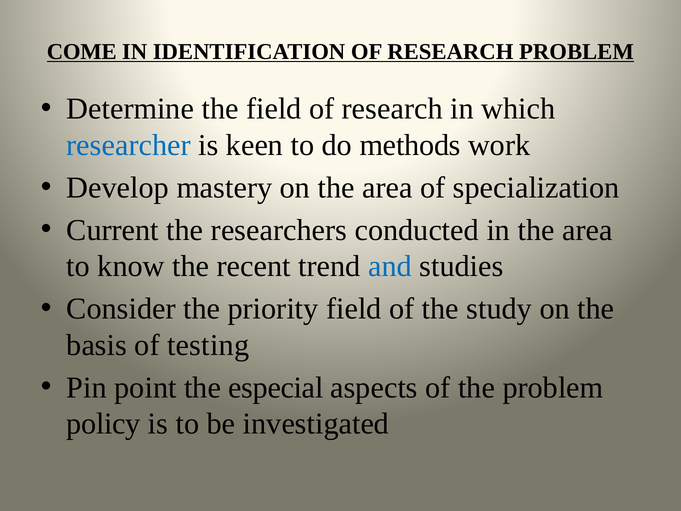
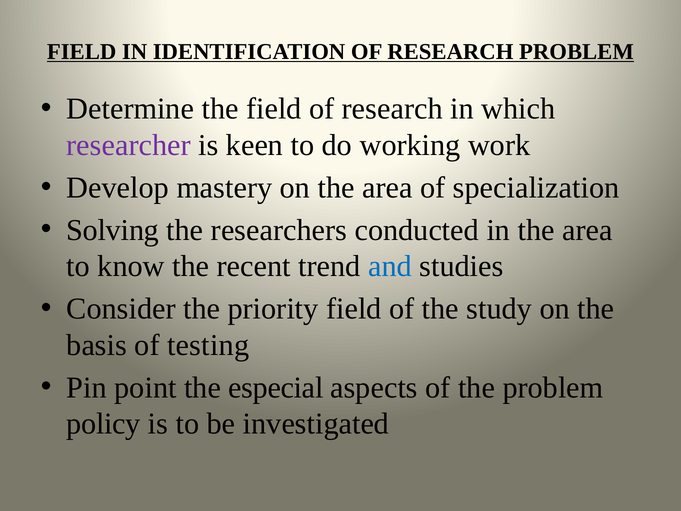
COME: COME -> FIELD (82, 52)
researcher colour: blue -> purple (129, 145)
methods: methods -> working (410, 145)
Current: Current -> Solving (113, 230)
